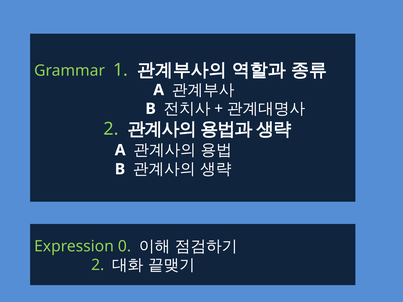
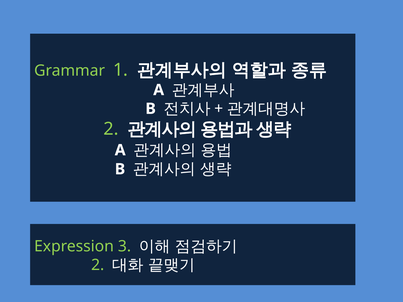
0: 0 -> 3 (124, 246)
